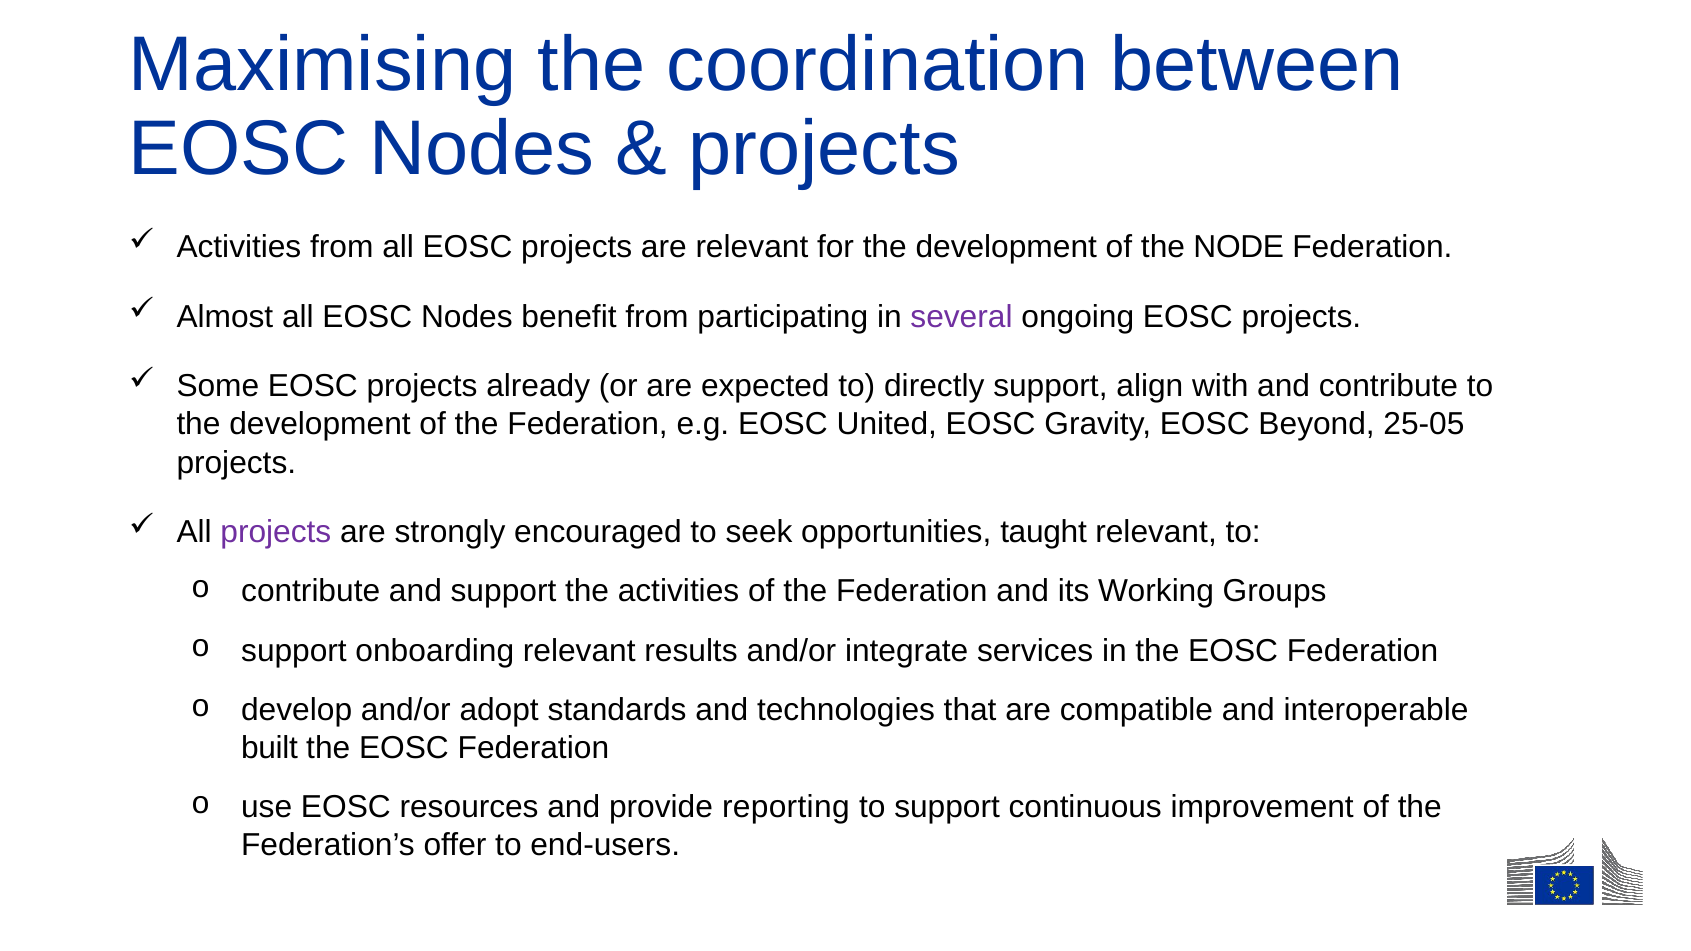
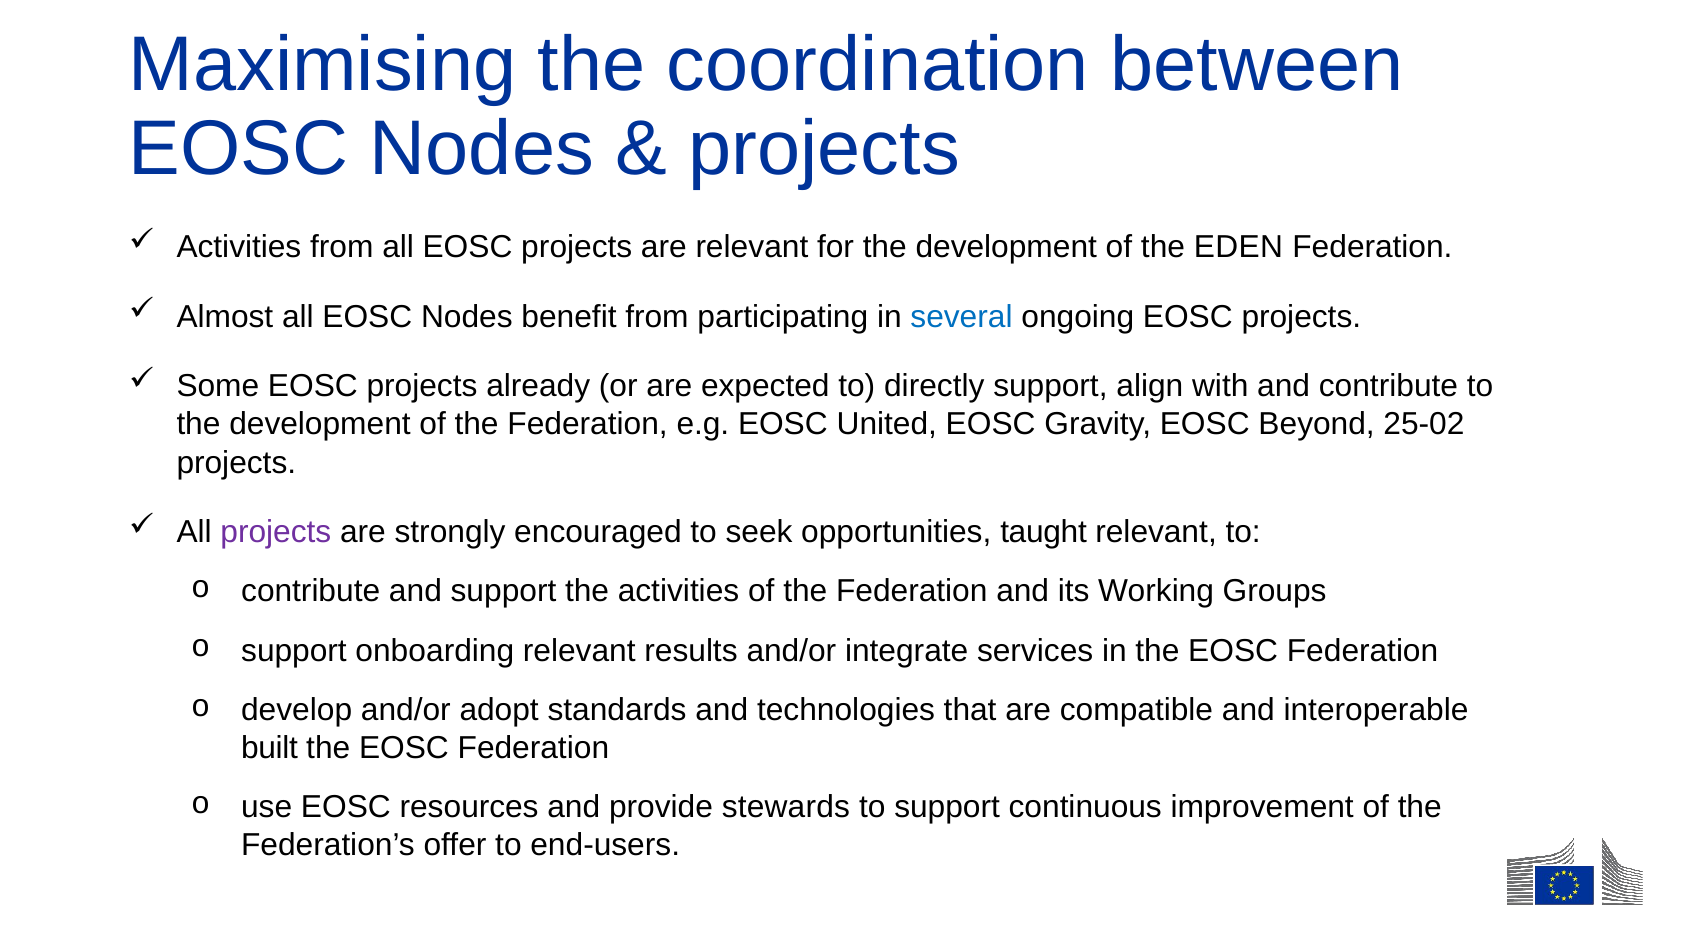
NODE: NODE -> EDEN (1238, 247)
several colour: purple -> blue (961, 317)
25-05: 25-05 -> 25-02 (1424, 425)
reporting: reporting -> stewards (786, 807)
